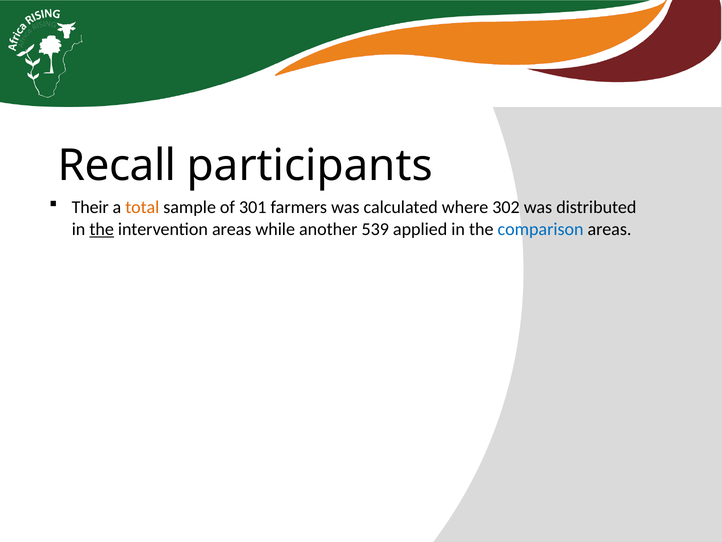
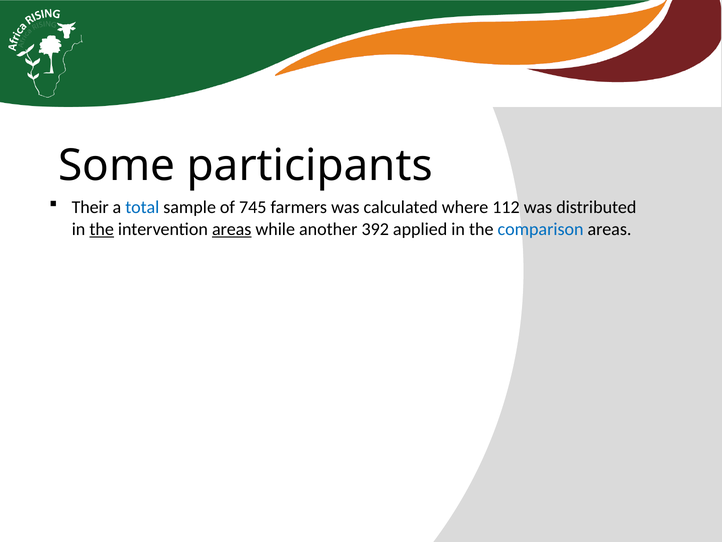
Recall: Recall -> Some (117, 165)
total colour: orange -> blue (142, 207)
301: 301 -> 745 (253, 207)
302: 302 -> 112 (506, 207)
areas underline: none -> present (232, 229)
539: 539 -> 392 (375, 229)
